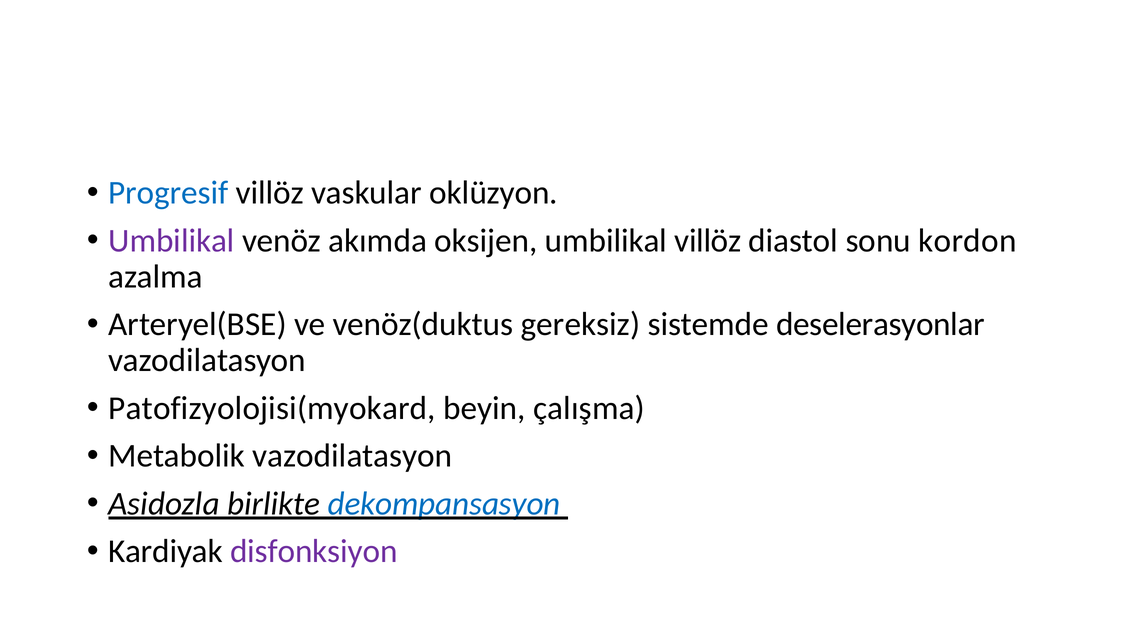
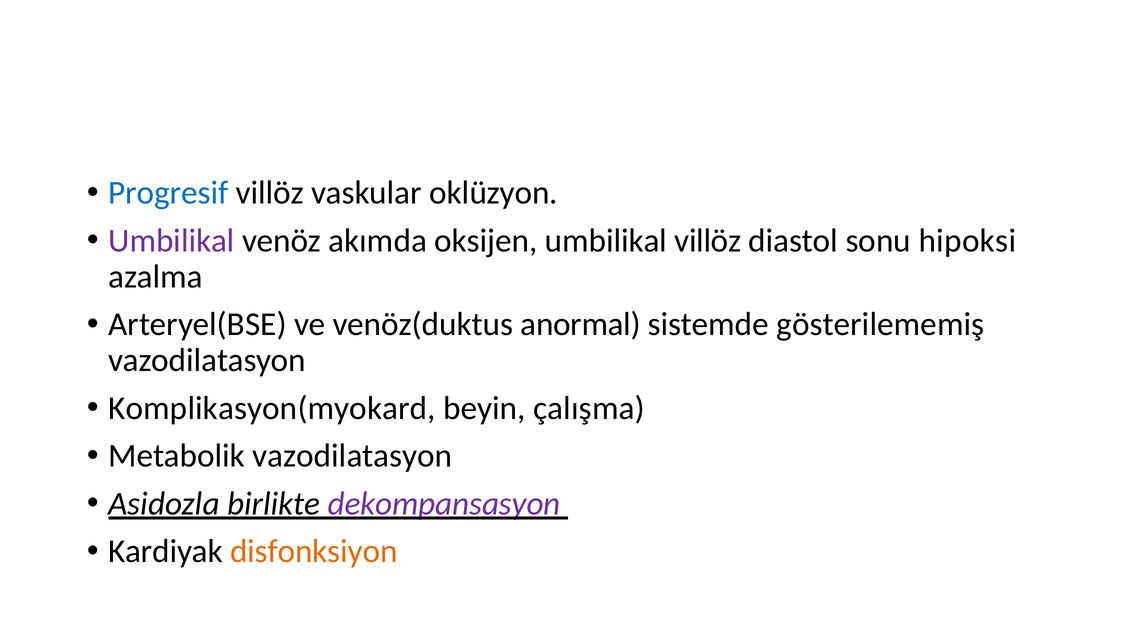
kordon: kordon -> hipoksi (967, 241)
gereksiz: gereksiz -> anormal (581, 324)
deselerasyonlar: deselerasyonlar -> gösterilememiş (880, 324)
Patofizyolojisi(myokard: Patofizyolojisi(myokard -> Komplikasyon(myokard (272, 408)
dekompansasyon colour: blue -> purple (444, 503)
disfonksiyon colour: purple -> orange (314, 551)
